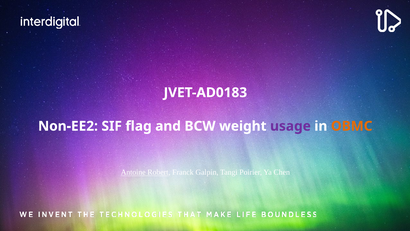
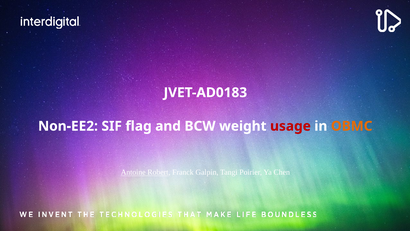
usage colour: purple -> red (290, 126)
